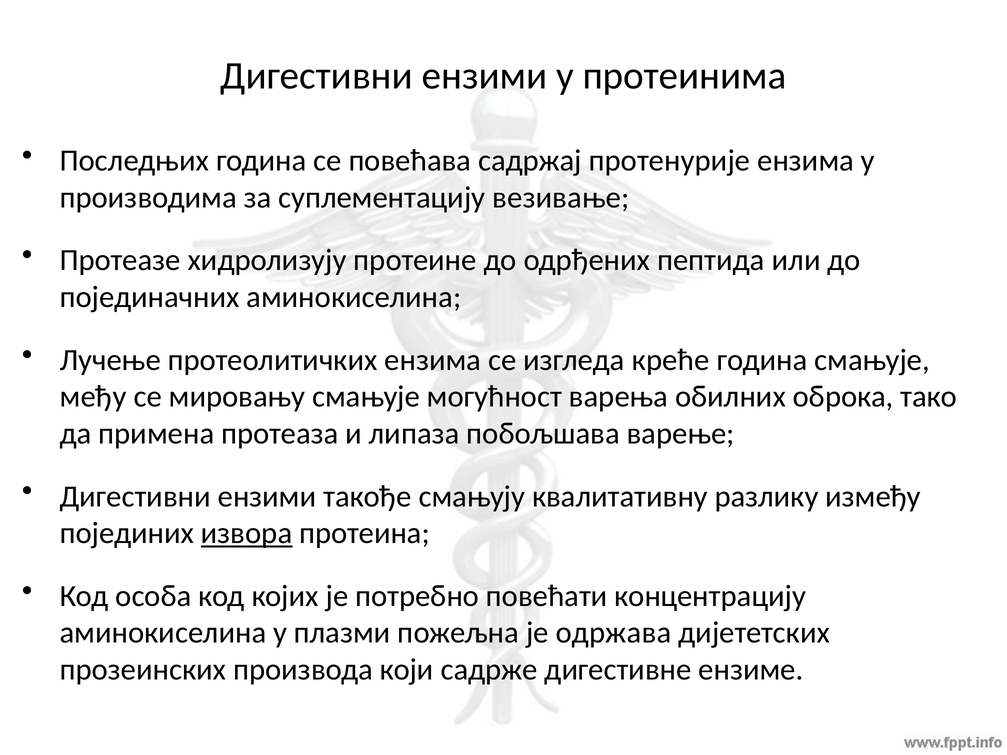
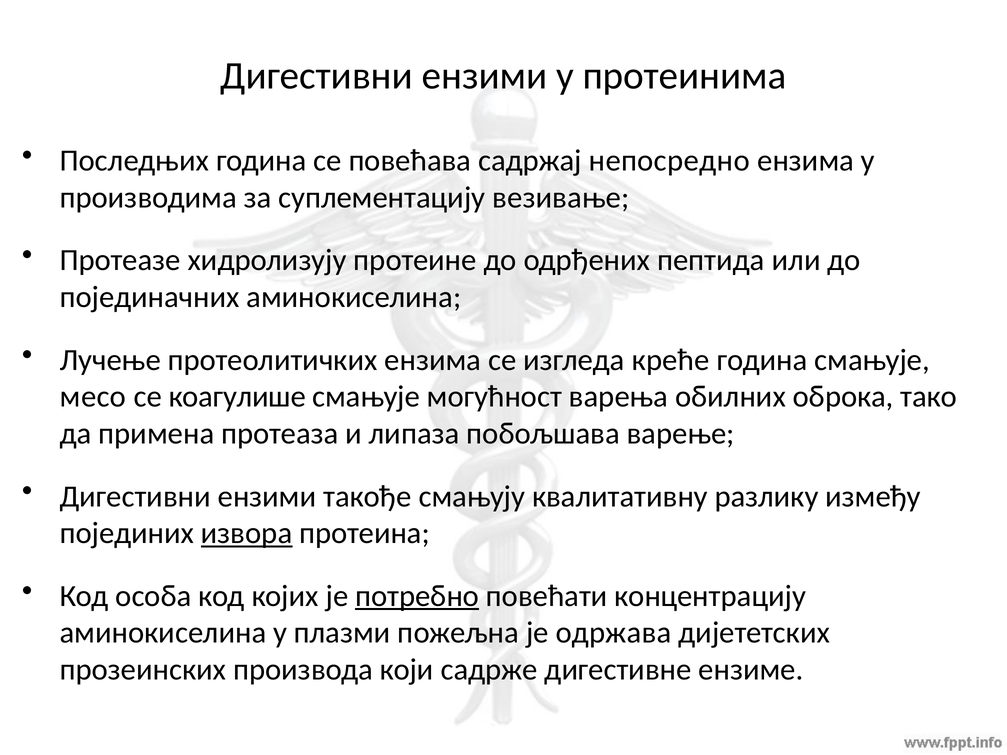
протенурије: протенурије -> непосредно (669, 161)
међу: међу -> месо (93, 397)
мировању: мировању -> коагулише (237, 397)
потребно underline: none -> present (417, 596)
